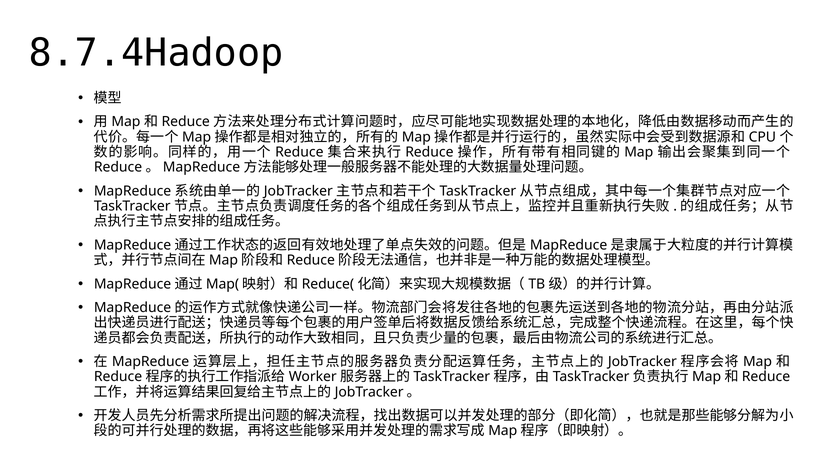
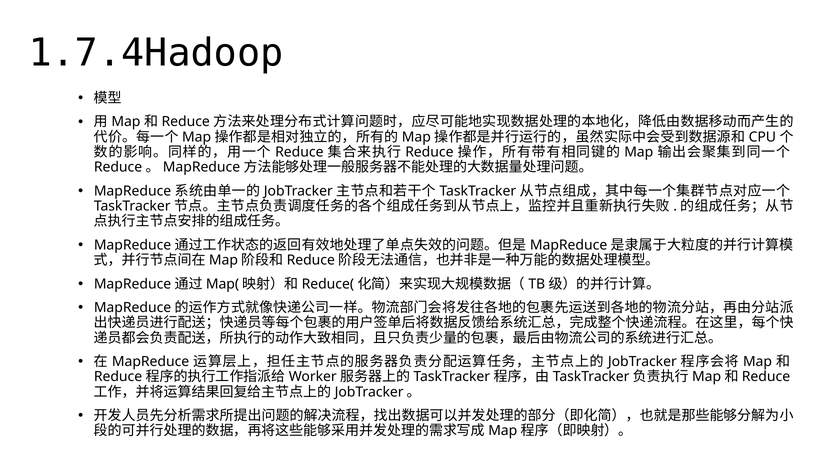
8.7.4Hadoop: 8.7.4Hadoop -> 1.7.4Hadoop (156, 53)
